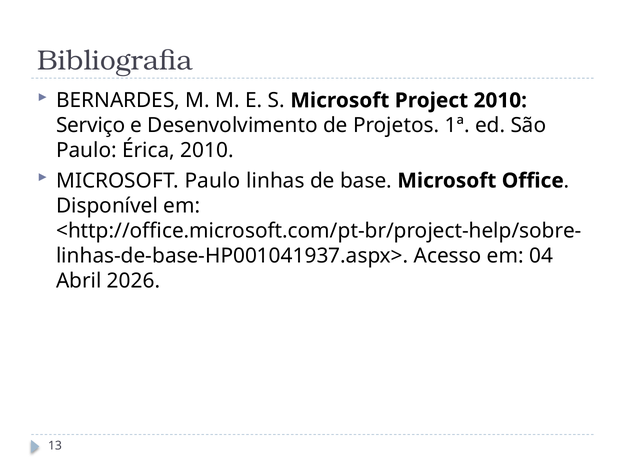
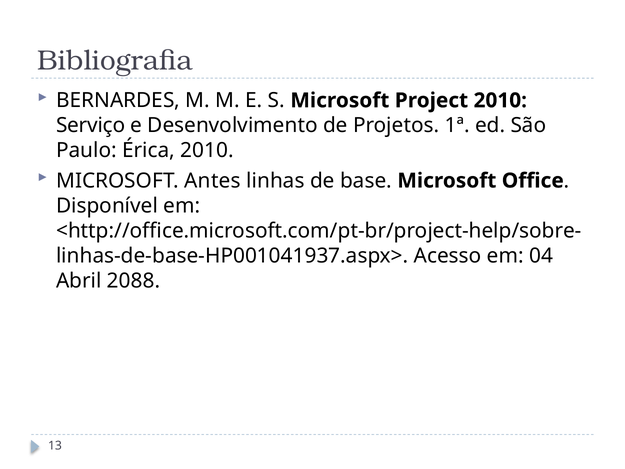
MICROSOFT Paulo: Paulo -> Antes (213, 181)
2026: 2026 -> 2088 (134, 281)
